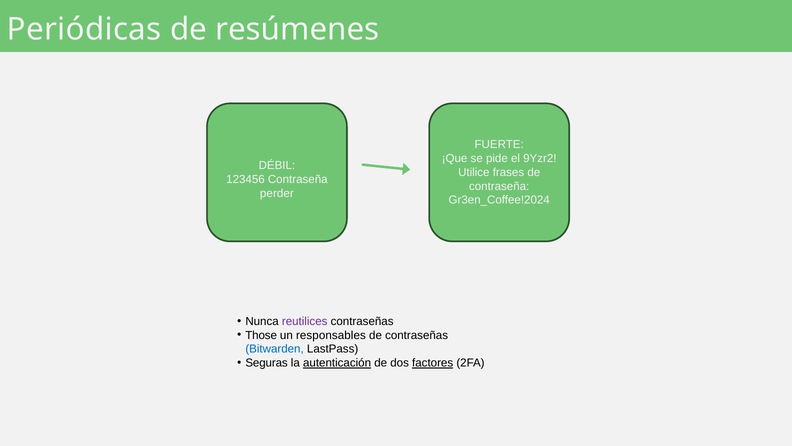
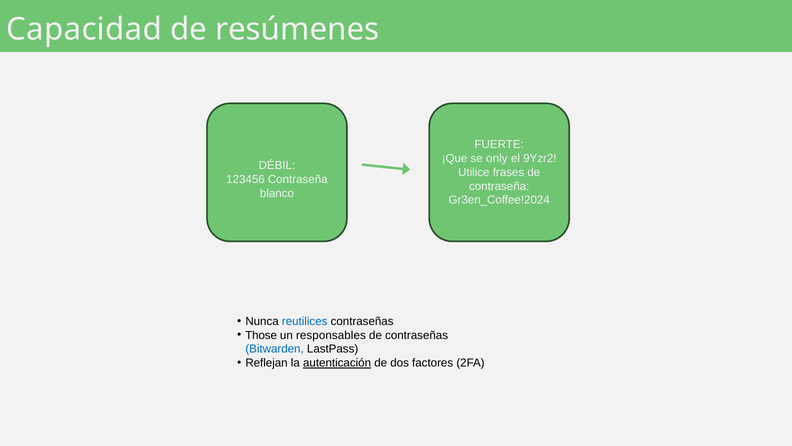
Periódicas: Periódicas -> Capacidad (84, 30)
pide: pide -> only (497, 158)
perder: perder -> blanco (277, 193)
reutilices colour: purple -> blue (305, 321)
Seguras: Seguras -> Reflejan (267, 363)
factores underline: present -> none (433, 363)
